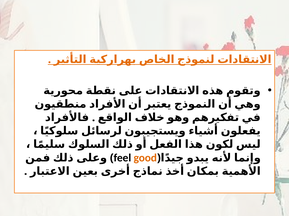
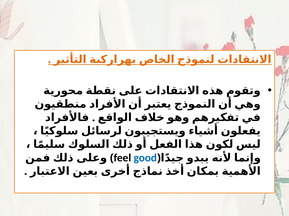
good colour: orange -> blue (145, 158)
